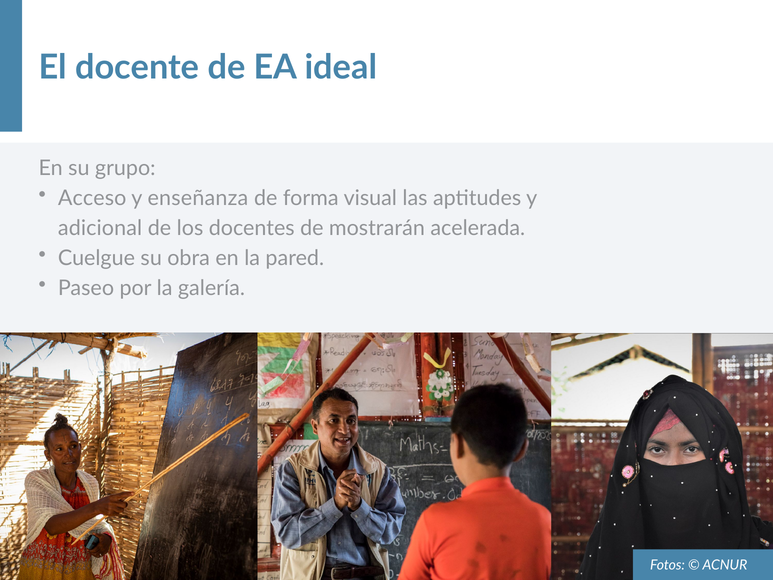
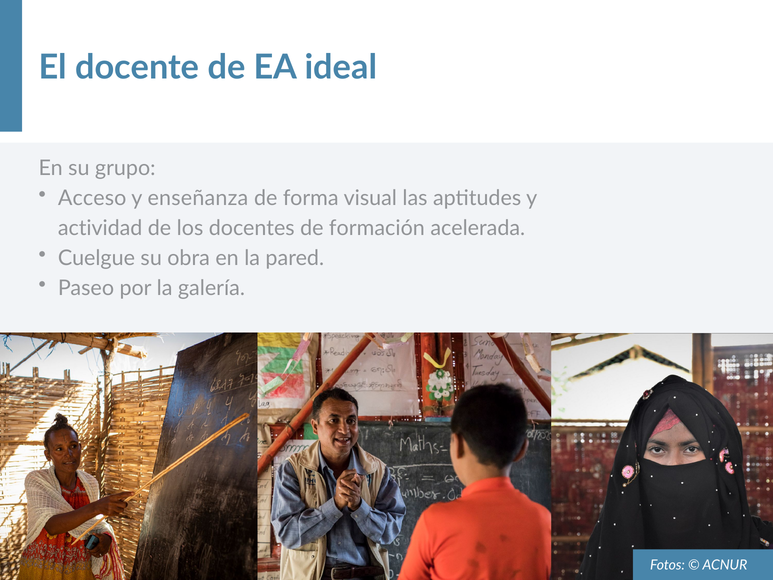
adicional: adicional -> actividad (100, 228)
mostrarán: mostrarán -> formación (377, 228)
